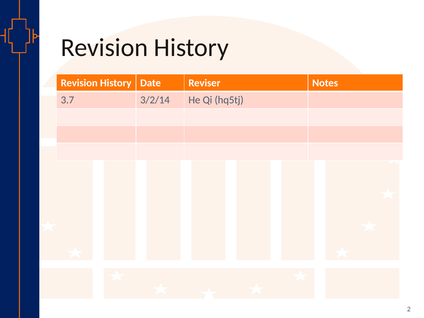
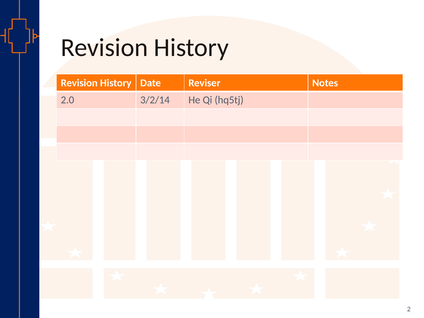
3.7: 3.7 -> 2.0 (67, 100)
